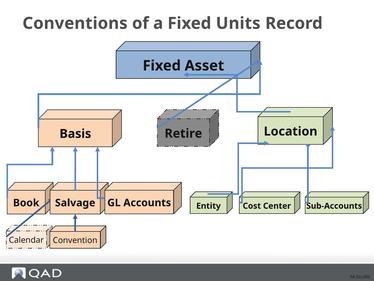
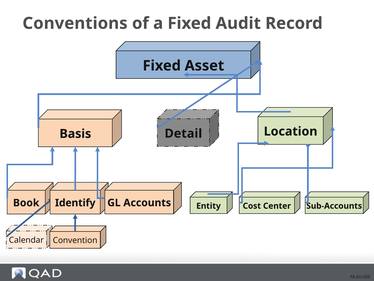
Units: Units -> Audit (238, 23)
Retire: Retire -> Detail (183, 133)
Salvage: Salvage -> Identify (75, 203)
